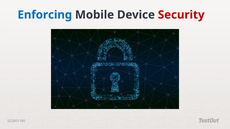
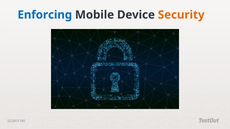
Security colour: red -> orange (181, 15)
